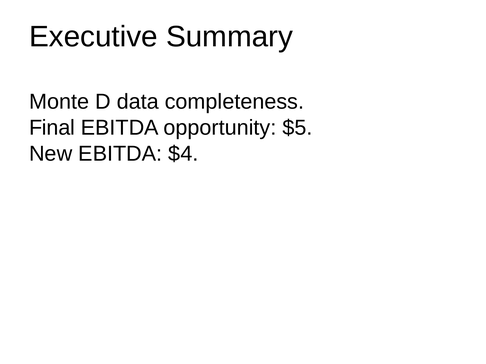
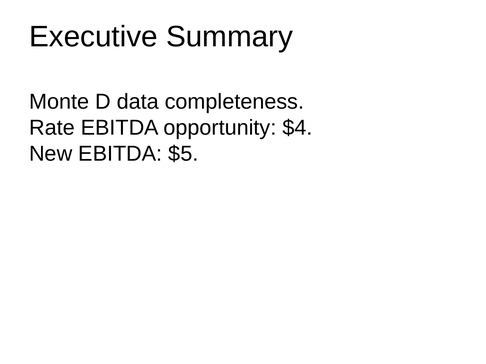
Final: Final -> Rate (52, 128)
$5: $5 -> $4 (297, 128)
$4: $4 -> $5 (183, 154)
